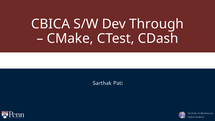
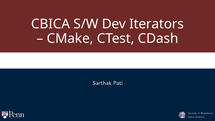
Through: Through -> Iterators (157, 24)
